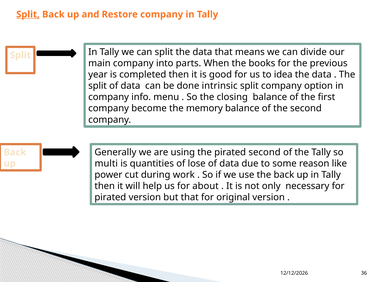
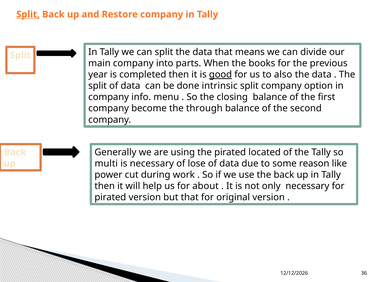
good underline: none -> present (220, 75)
idea: idea -> also (283, 75)
memory: memory -> through (204, 108)
pirated second: second -> located (265, 152)
is quantities: quantities -> necessary (152, 164)
